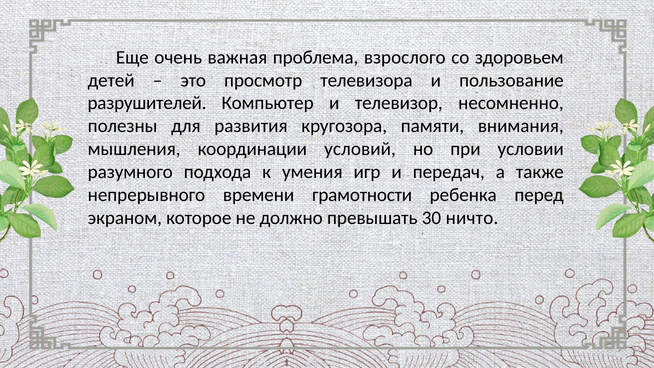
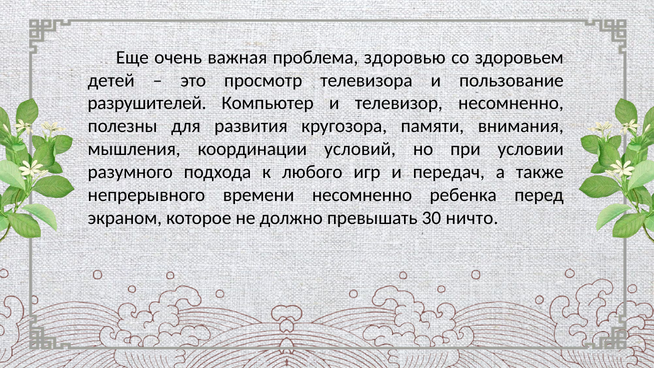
взрослого: взрослого -> здоровью (405, 57)
умения: умения -> любого (312, 172)
времени грамотности: грамотности -> несомненно (362, 195)
